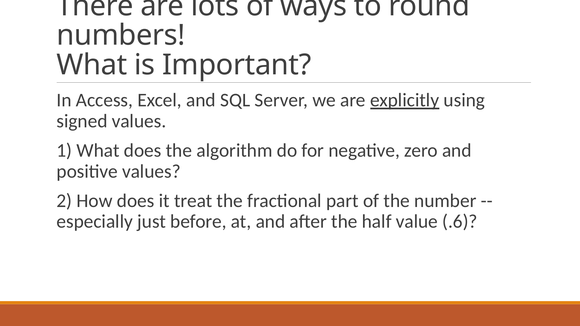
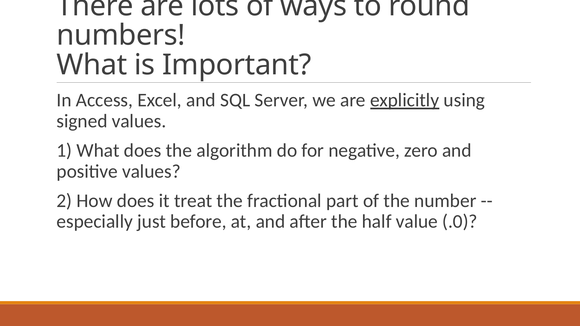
.6: .6 -> .0 (460, 222)
